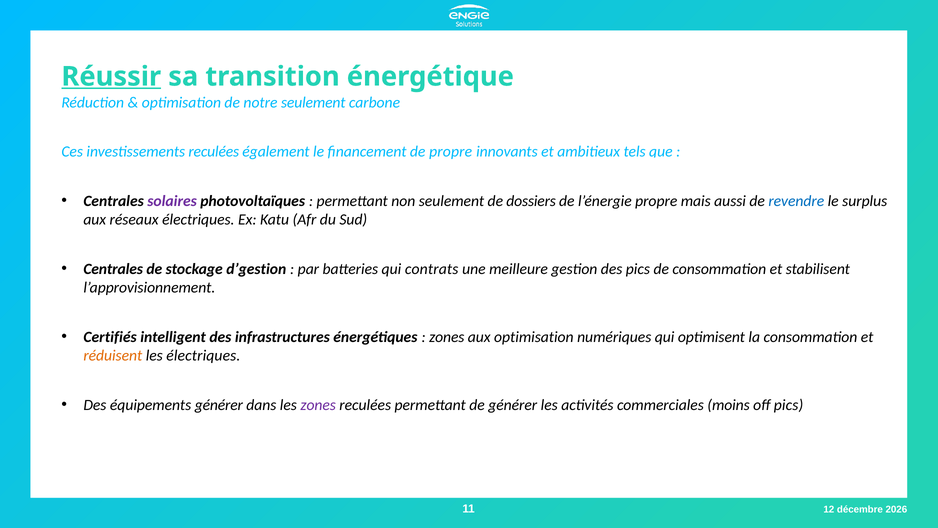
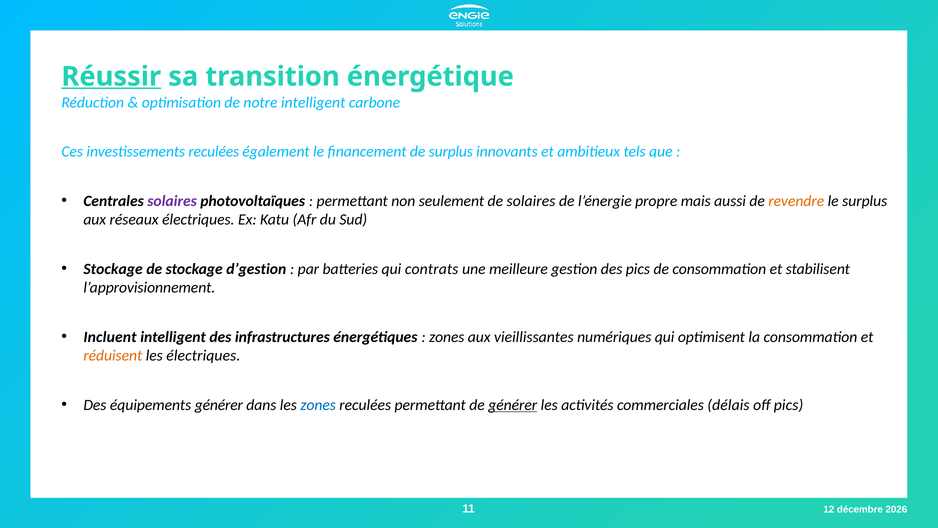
notre seulement: seulement -> intelligent (313, 102)
de propre: propre -> surplus (451, 152)
de dossiers: dossiers -> solaires (531, 201)
revendre colour: blue -> orange (796, 201)
Centrales: Centrales -> Stockage (113, 269)
Certifiés: Certifiés -> Incluent (110, 337)
aux optimisation: optimisation -> vieillissantes (534, 337)
zones colour: purple -> blue (318, 405)
générer underline: none -> present (513, 405)
moins: moins -> délais (728, 405)
